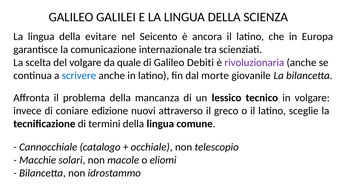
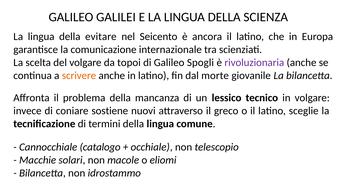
quale: quale -> topoi (129, 63)
Debiti: Debiti -> Spogli (200, 63)
scrivere colour: blue -> orange (79, 76)
edizione: edizione -> sostiene (110, 111)
